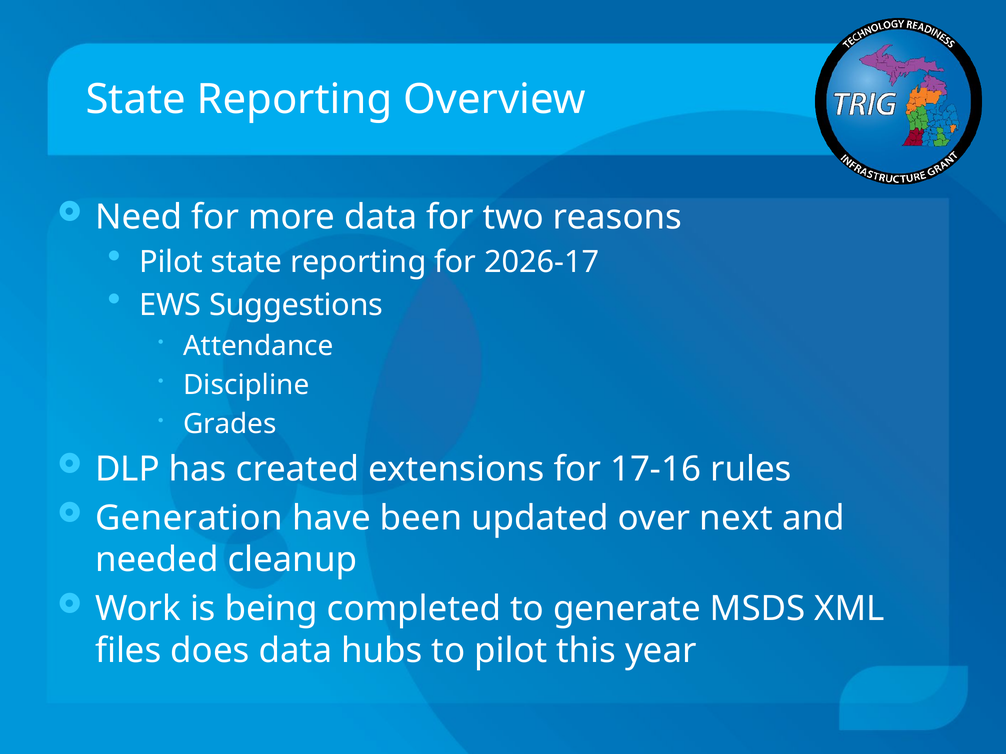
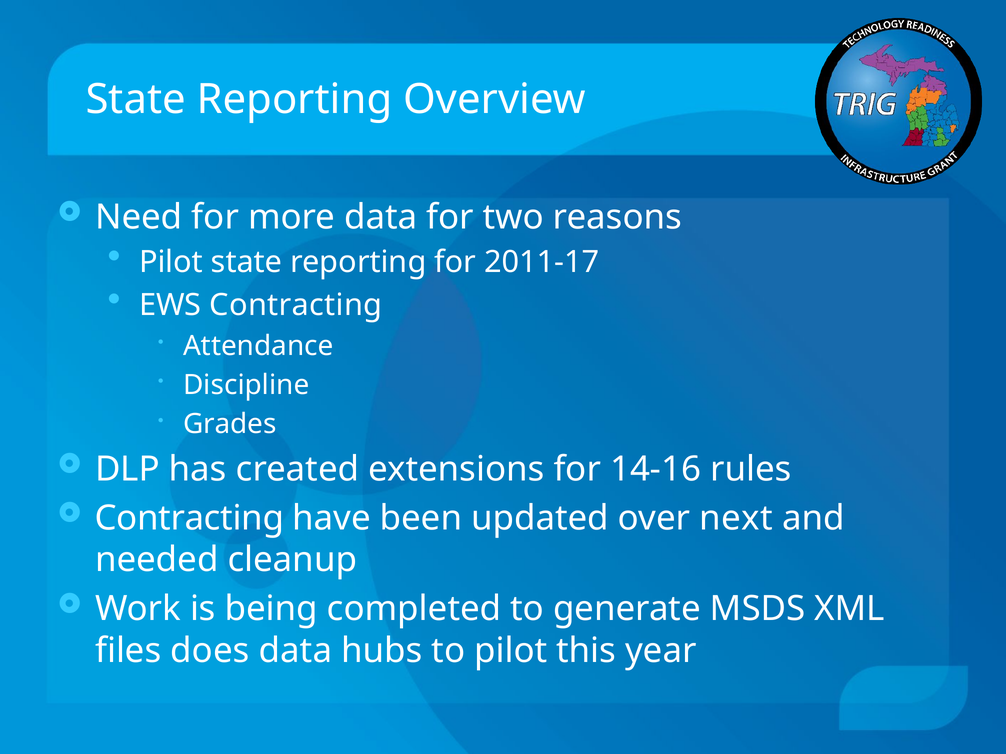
2026-17: 2026-17 -> 2011-17 (542, 262)
EWS Suggestions: Suggestions -> Contracting (296, 305)
17-16: 17-16 -> 14-16 (656, 470)
Generation: Generation -> Contracting (189, 518)
